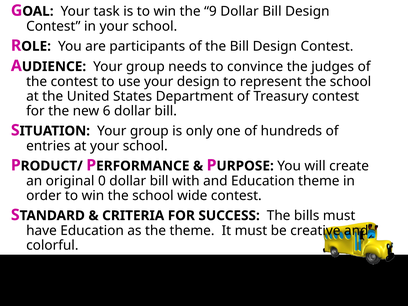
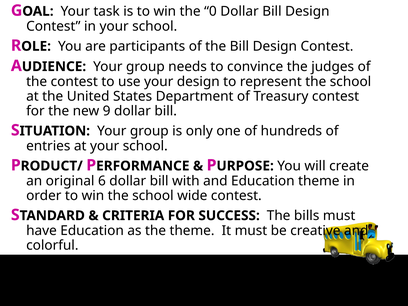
9: 9 -> 0 (210, 11)
6: 6 -> 9 (107, 111)
0: 0 -> 6 (102, 181)
